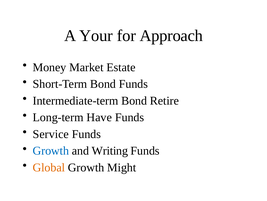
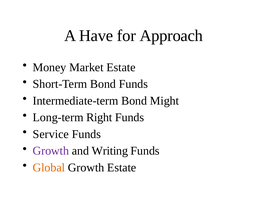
Your: Your -> Have (96, 36)
Retire: Retire -> Might (165, 100)
Have: Have -> Right (99, 117)
Growth colour: blue -> purple (51, 150)
Growth Might: Might -> Estate (122, 167)
